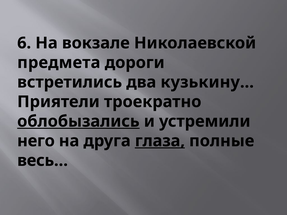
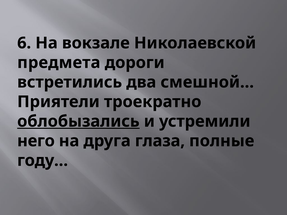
кузькину…: кузькину… -> смешной… (207, 82)
глаза underline: present -> none (160, 141)
весь…: весь… -> году… (43, 161)
